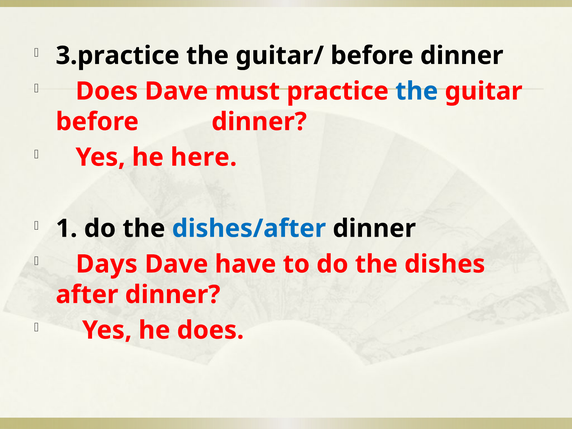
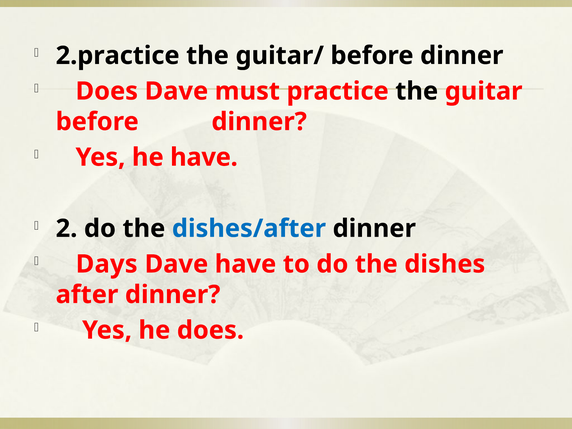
3.practice: 3.practice -> 2.practice (118, 56)
the colour: blue -> black (417, 91)
he here: here -> have (204, 157)
1: 1 -> 2 (67, 229)
